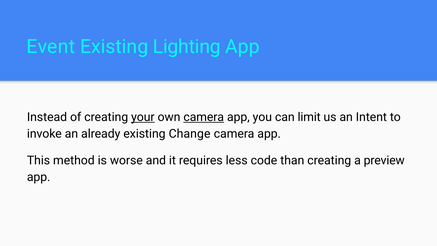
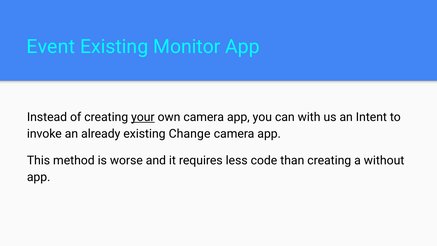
Lighting: Lighting -> Monitor (187, 47)
camera underline: present -> none (204, 117)
limit: limit -> with (309, 117)
preview: preview -> without (384, 160)
